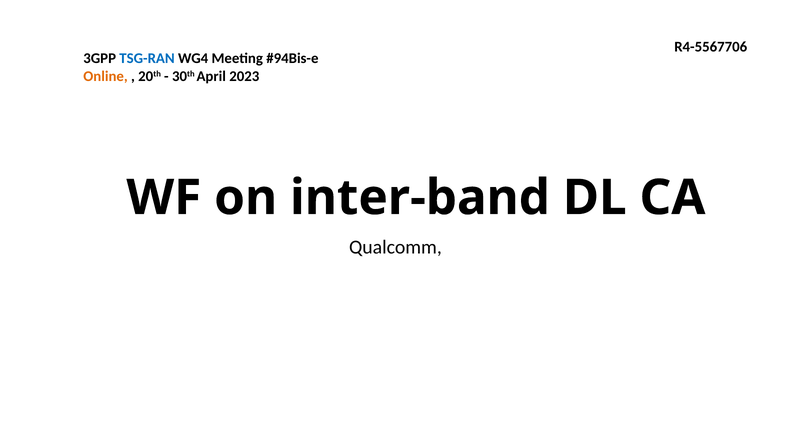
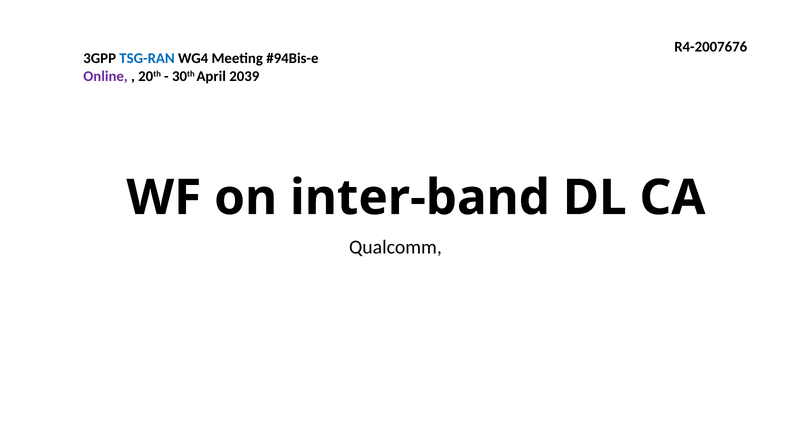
R4-5567706: R4-5567706 -> R4-2007676 (711, 47)
Online colour: orange -> purple (106, 76)
2023: 2023 -> 2039 (244, 76)
